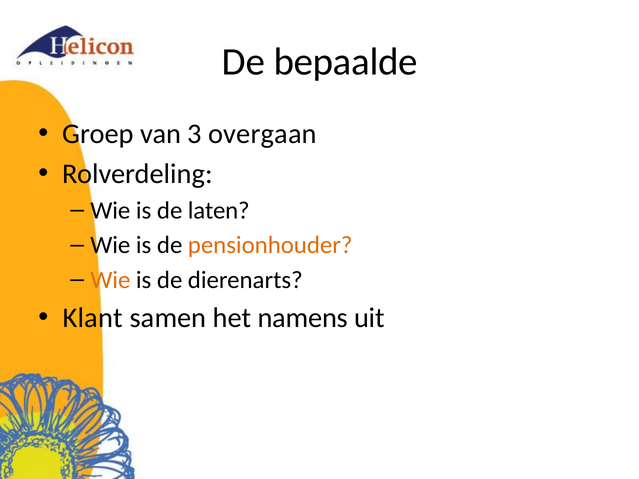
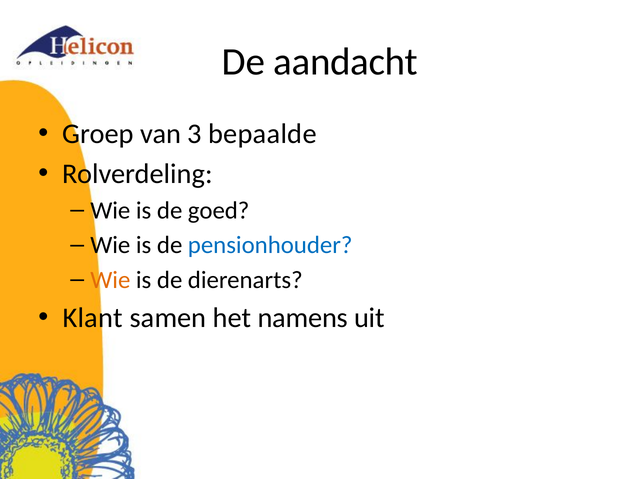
bepaalde: bepaalde -> aandacht (346, 62)
overgaan: overgaan -> bepaalde (262, 134)
laten: laten -> goed (219, 211)
pensionhouder colour: orange -> blue (270, 245)
